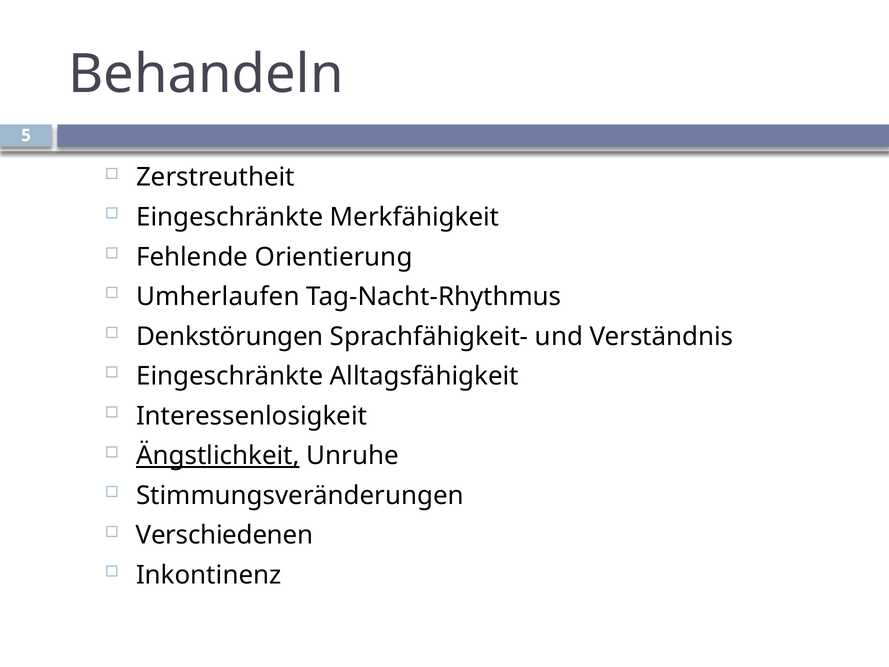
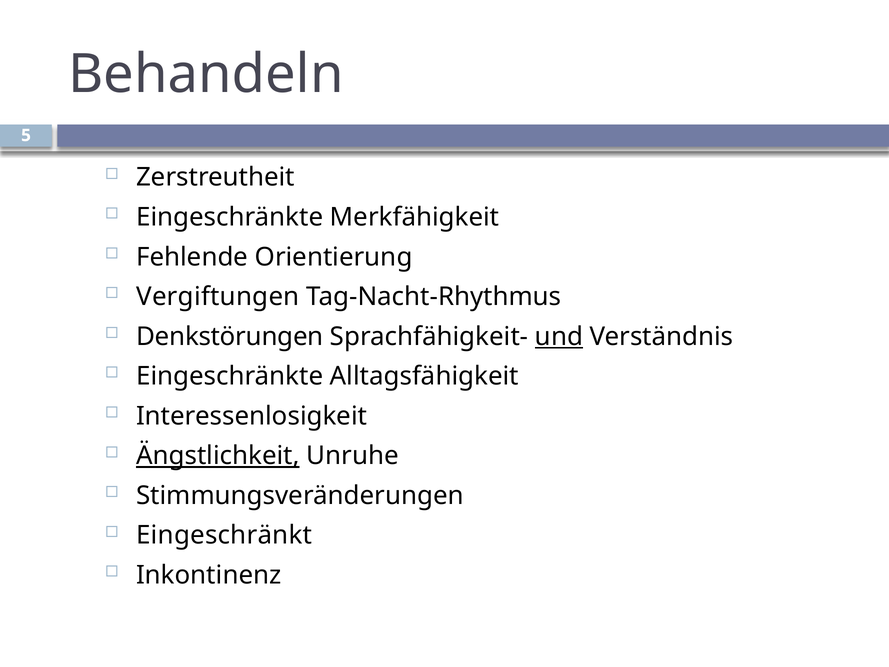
Umherlaufen: Umherlaufen -> Vergiftungen (218, 297)
und underline: none -> present (559, 336)
Verschiedenen: Verschiedenen -> Eingeschränkt (224, 535)
